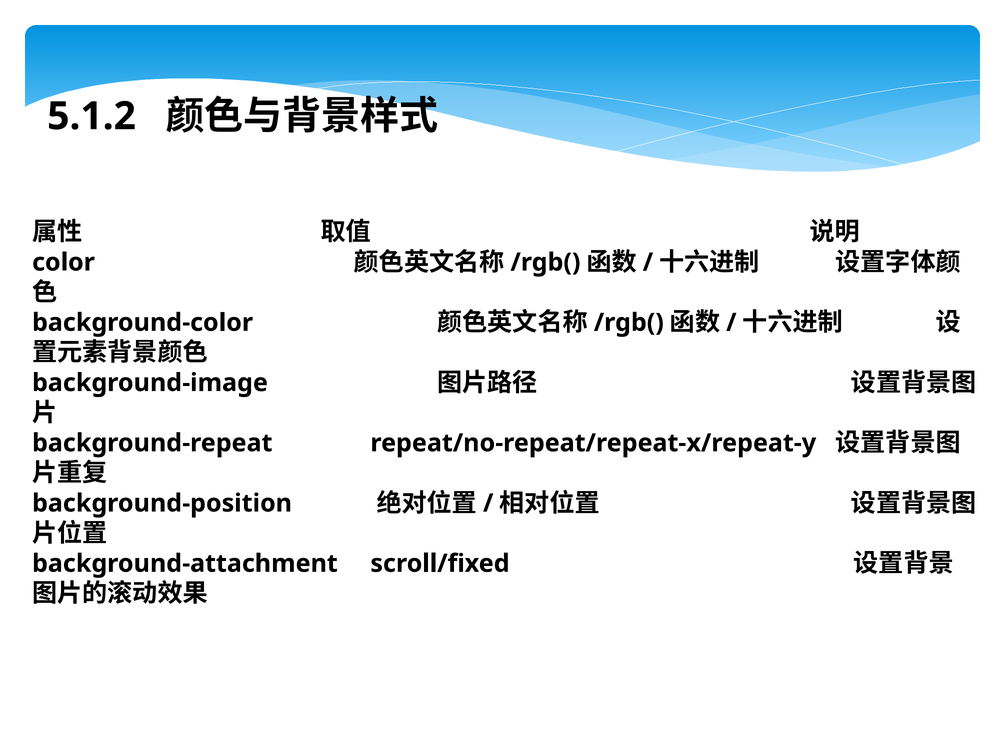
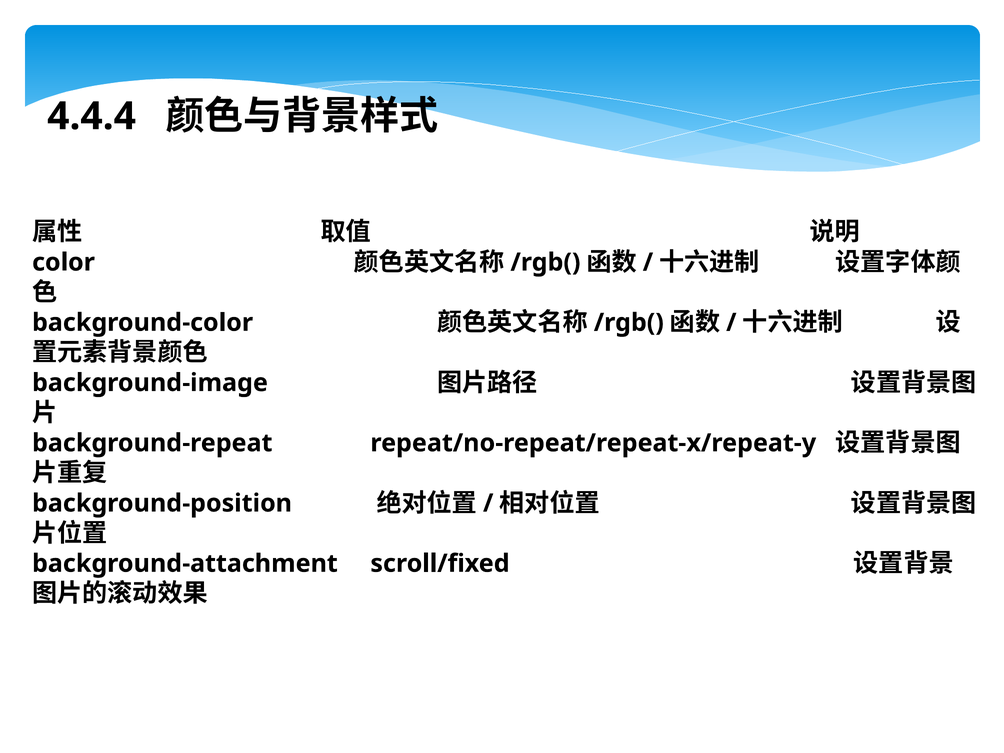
5.1.2: 5.1.2 -> 4.4.4 (92, 116)
